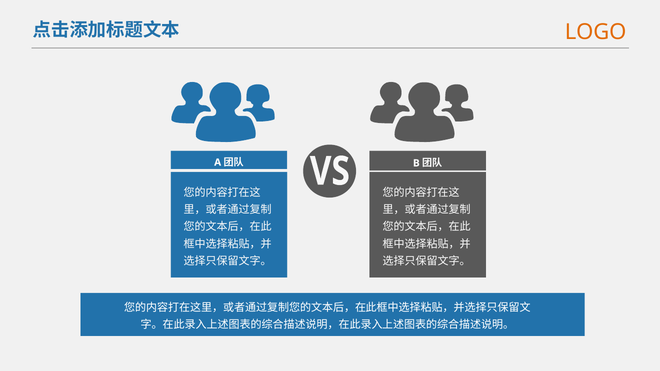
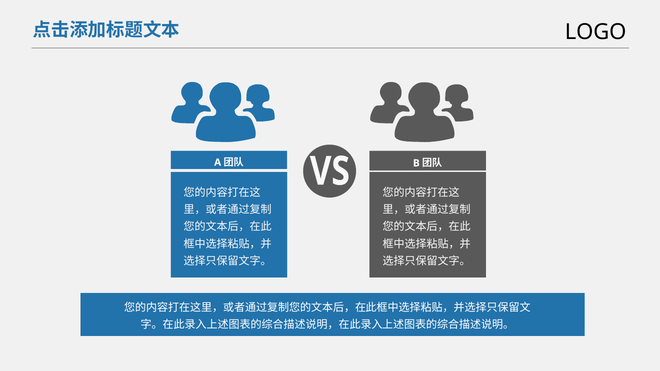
LOGO colour: orange -> black (596, 32)
